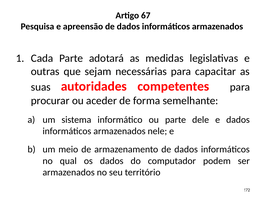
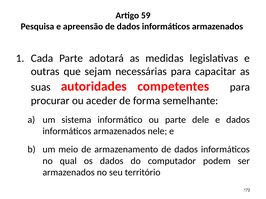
67: 67 -> 59 (146, 15)
